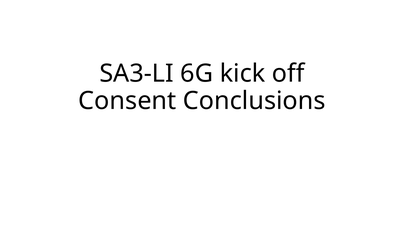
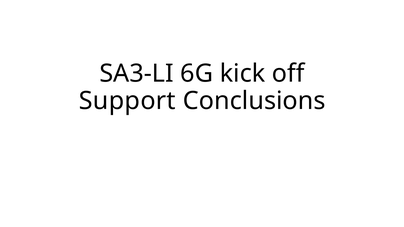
Consent: Consent -> Support (127, 101)
